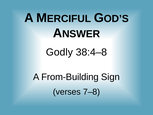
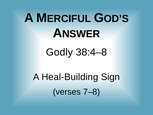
From-Building: From-Building -> Heal-Building (70, 77)
